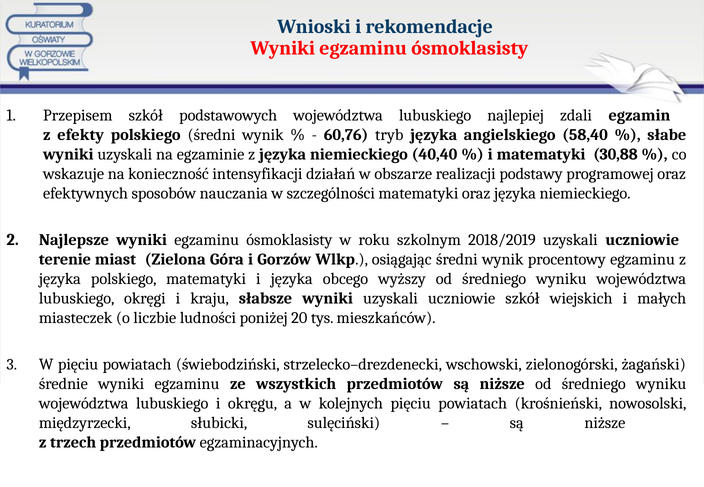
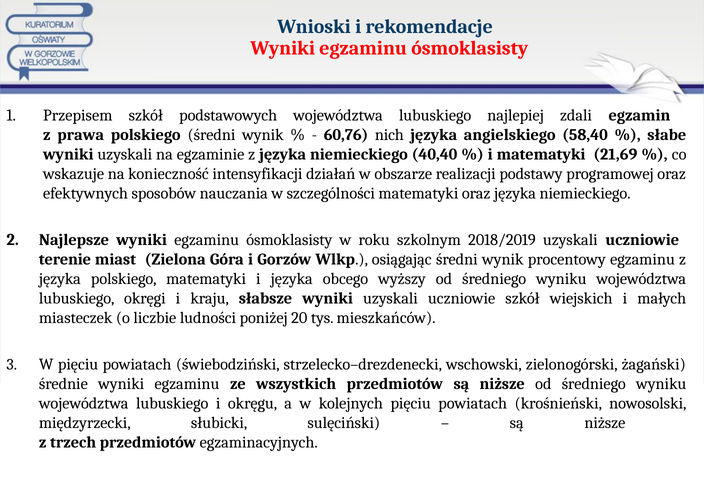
efekty: efekty -> prawa (81, 135)
tryb: tryb -> nich (389, 135)
30,88: 30,88 -> 21,69 (615, 155)
